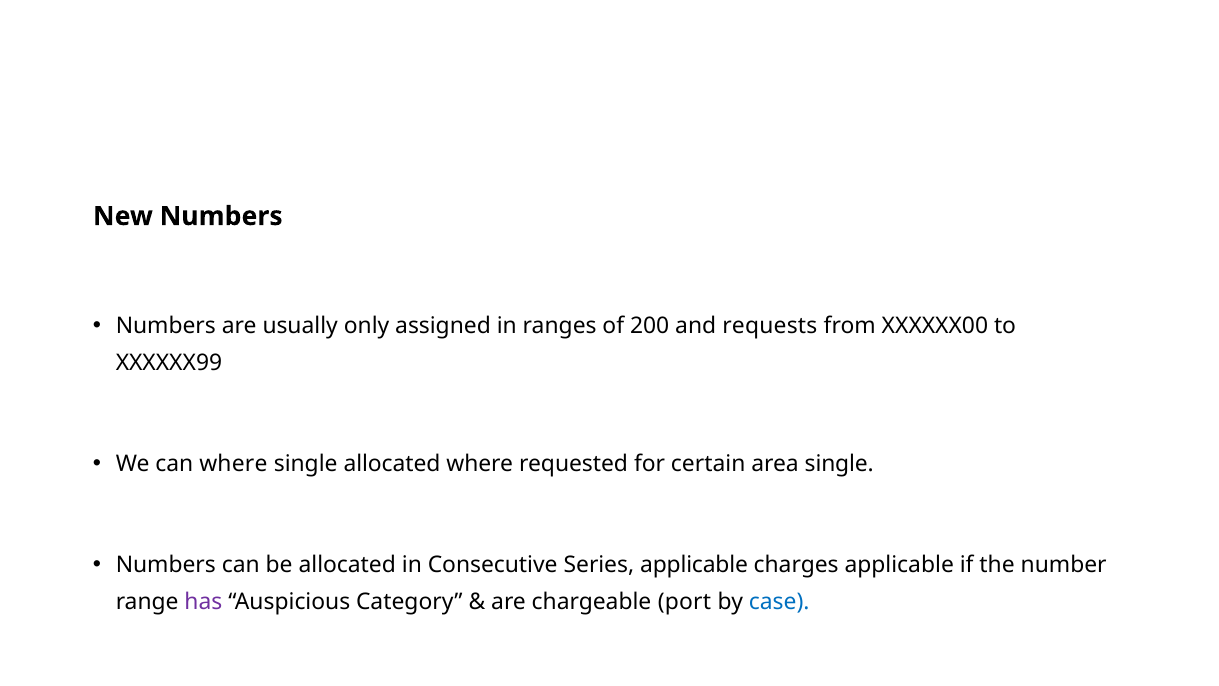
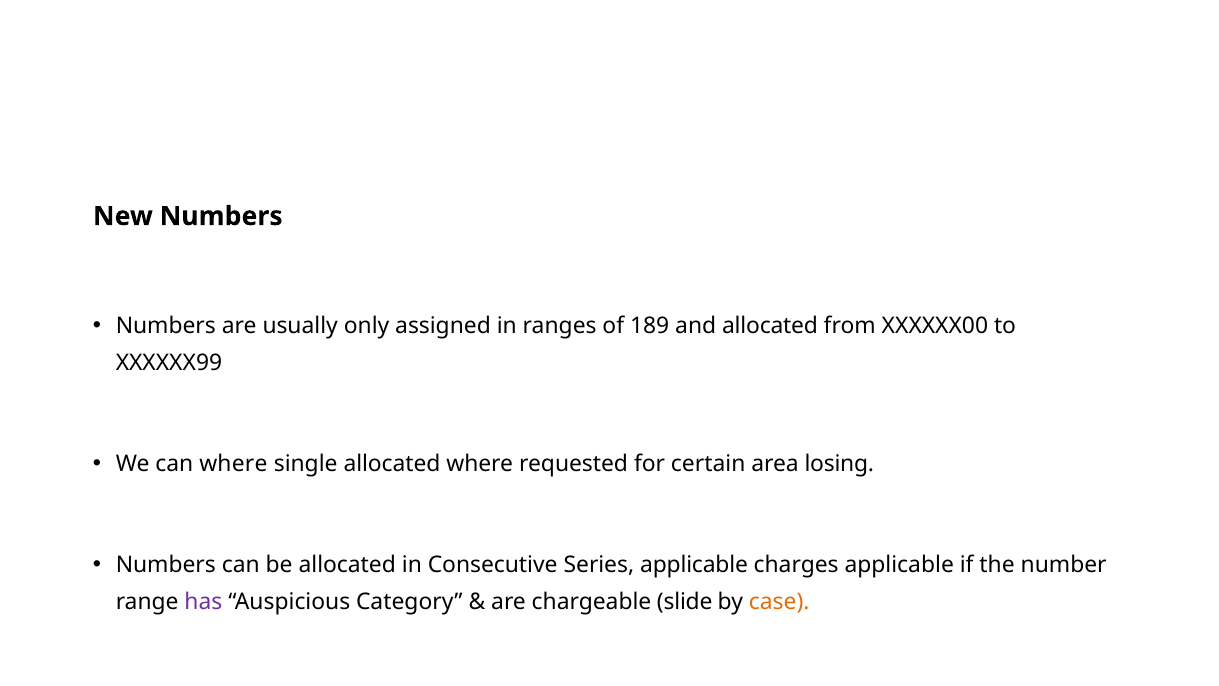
200: 200 -> 189 (650, 326)
and requests: requests -> allocated (770, 326)
area single: single -> losing (839, 464)
port: port -> slide (685, 602)
case colour: blue -> orange (779, 602)
